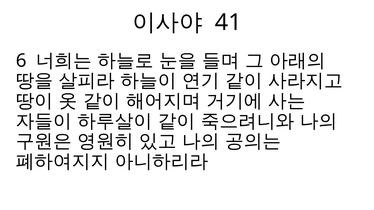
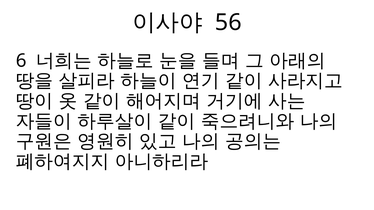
41: 41 -> 56 (228, 23)
